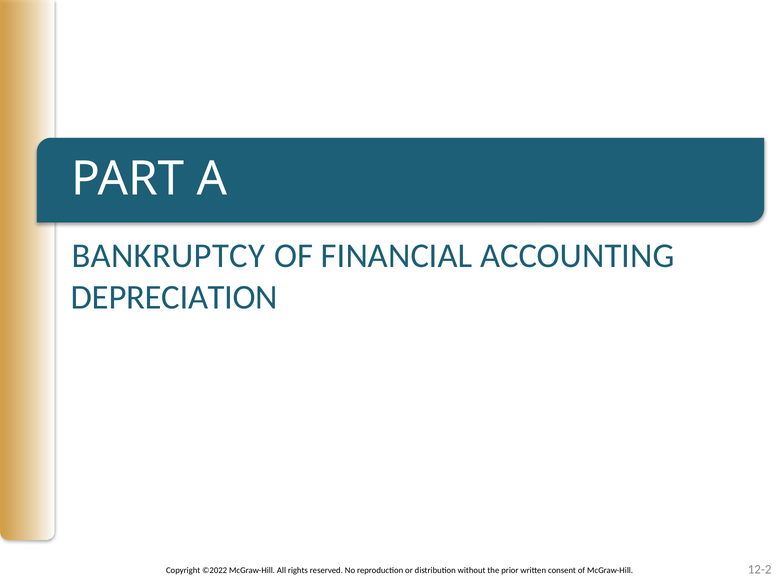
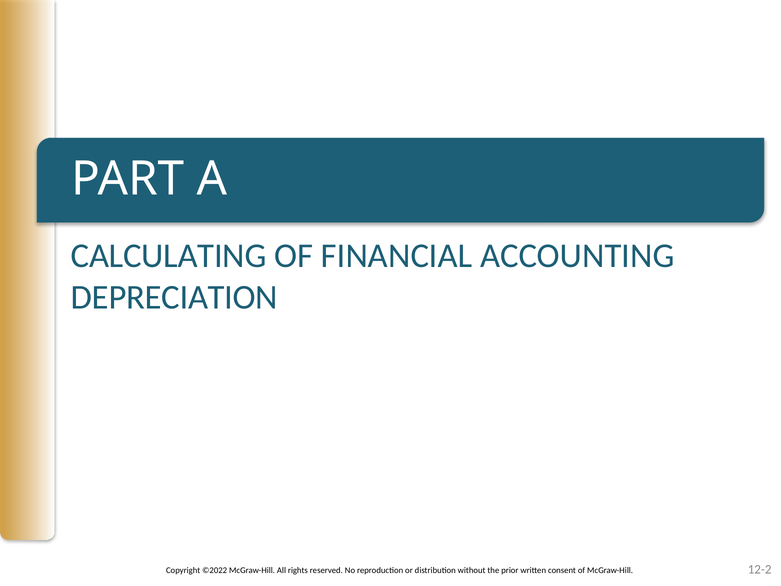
BANKRUPTCY: BANKRUPTCY -> CALCULATING (169, 256)
